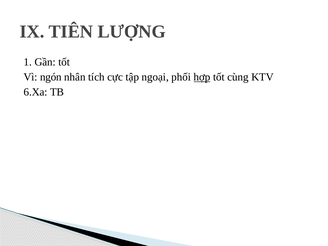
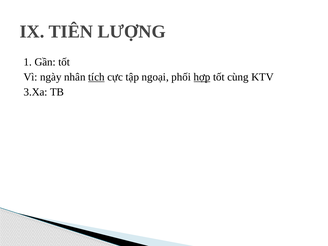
ngón: ngón -> ngày (51, 77)
tích underline: none -> present (96, 77)
6.Xa: 6.Xa -> 3.Xa (36, 92)
